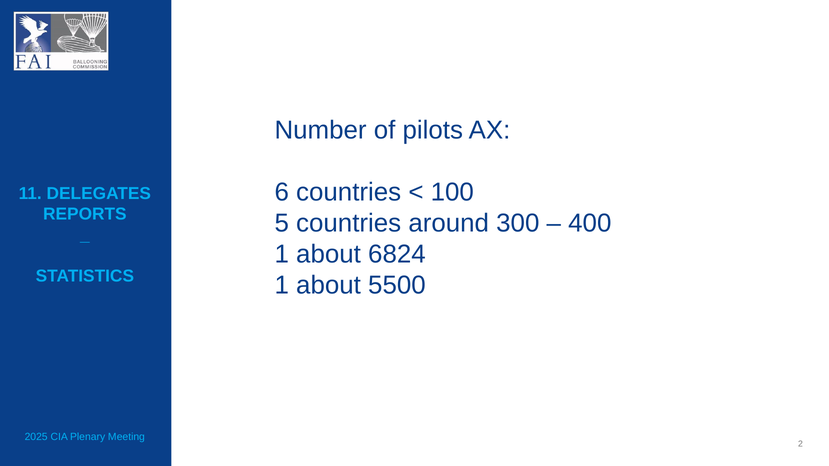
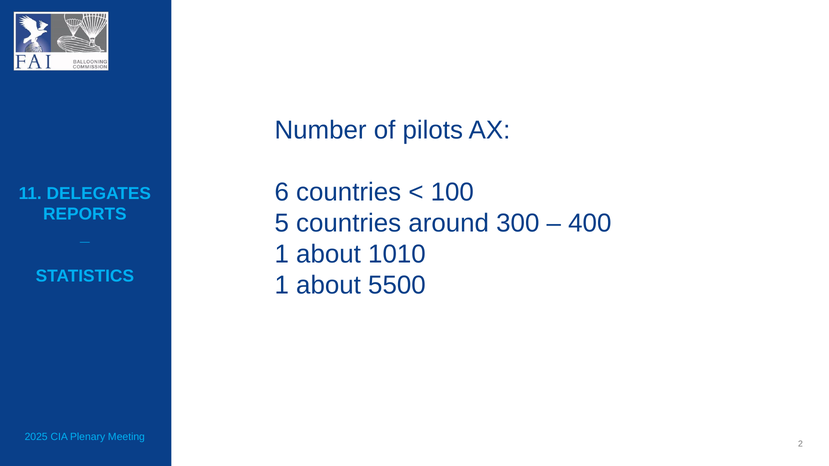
6824: 6824 -> 1010 (397, 255)
